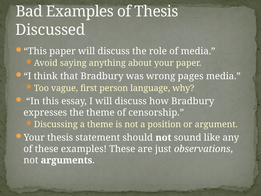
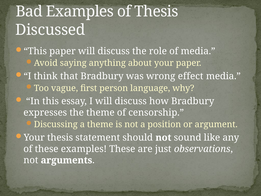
pages: pages -> effect (191, 76)
